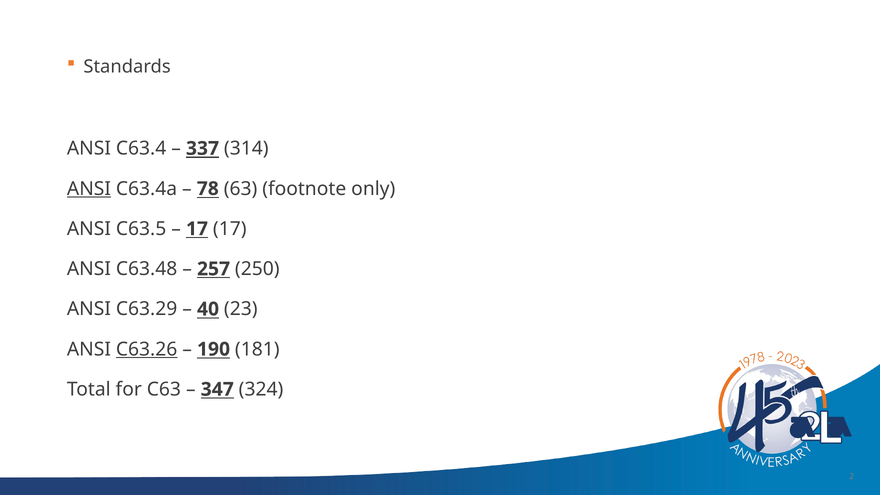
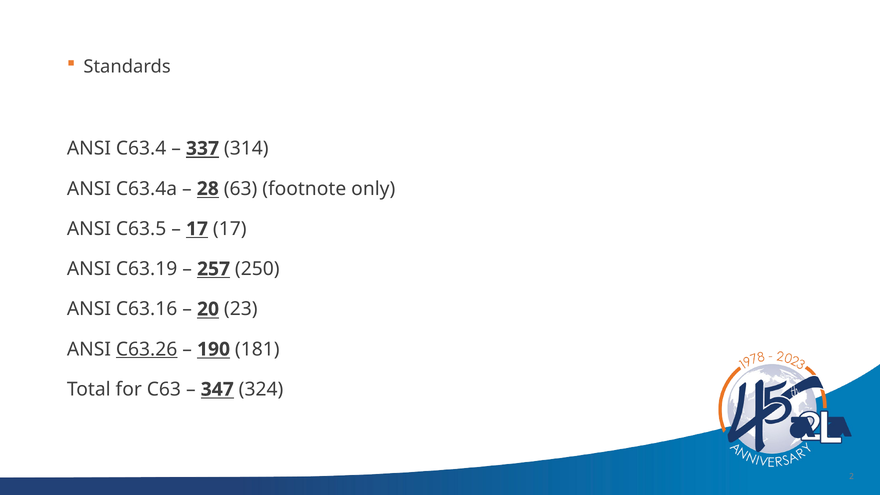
ANSI underline: present -> none (89, 189)
78: 78 -> 28 (208, 189)
C63.48: C63.48 -> C63.19 (147, 269)
C63.29: C63.29 -> C63.16 (147, 309)
40: 40 -> 20 (208, 309)
